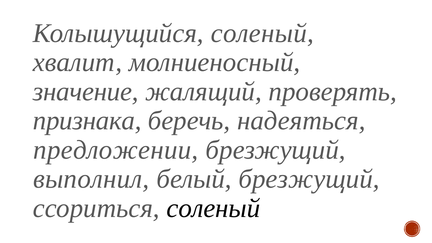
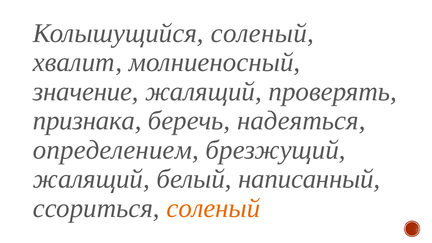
предложении: предложении -> определением (116, 150)
выполнил: выполнил -> жалящий (91, 179)
белый брезжущий: брезжущий -> написанный (309, 179)
соленый colour: black -> orange (213, 208)
